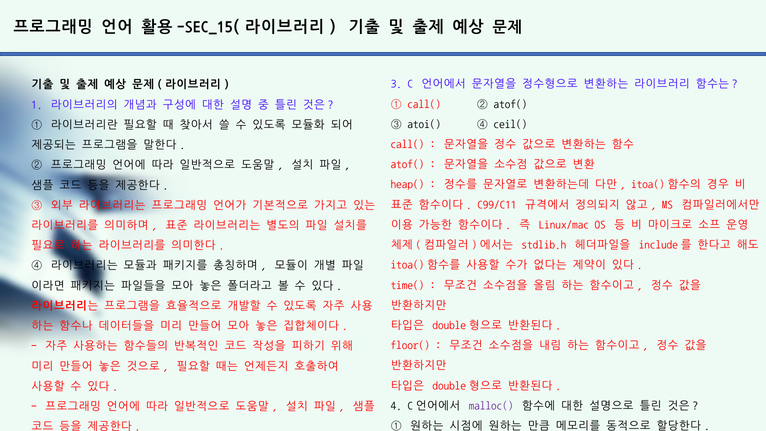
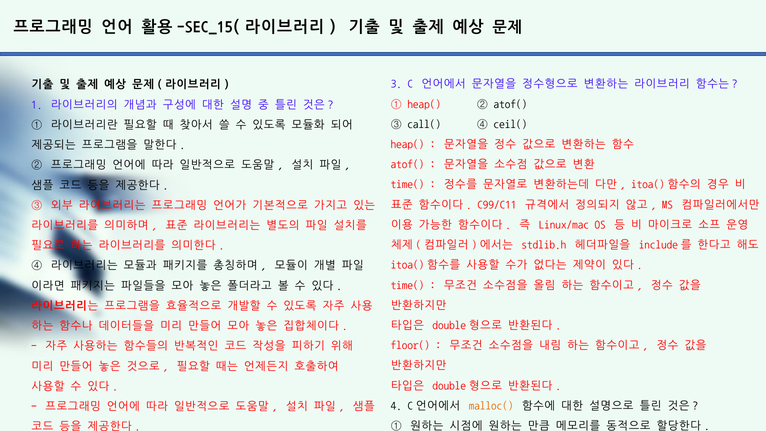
① call(: call( -> heap( (424, 104)
③ atoi(: atoi( -> call( (424, 124)
call(: call( -> heap( (407, 144)
heap(: heap( -> time( (407, 184)
malloc( colour: purple -> orange (491, 405)
